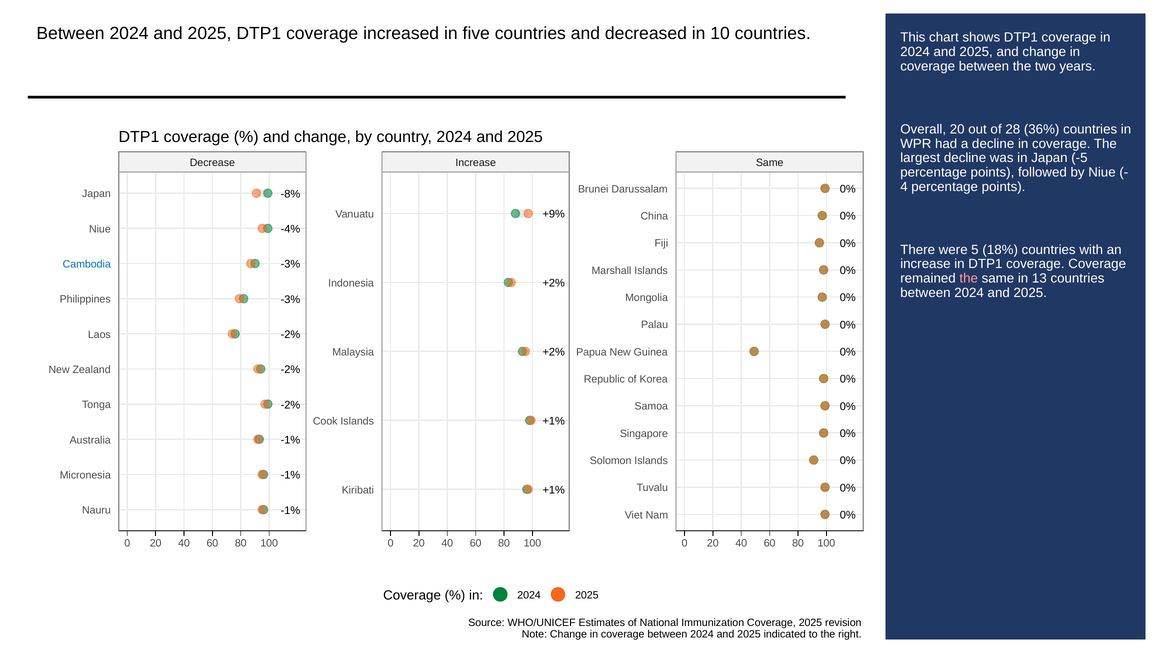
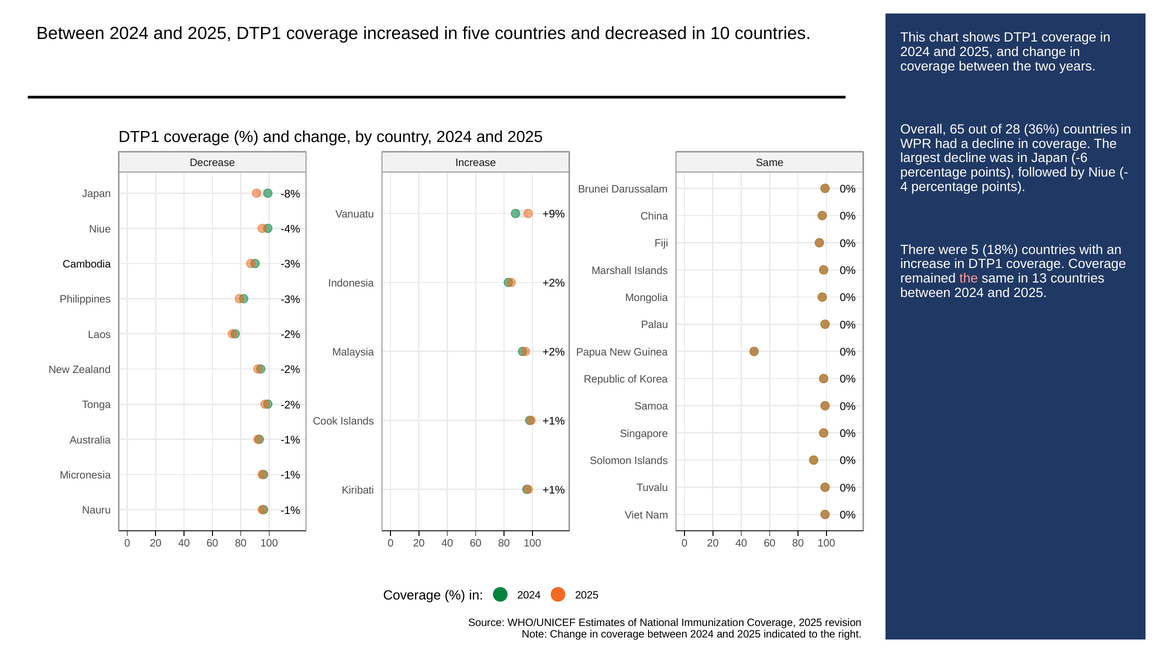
Overall 20: 20 -> 65 (957, 129)
-5: -5 -> -6 (1079, 158)
Cambodia colour: blue -> black (87, 264)
